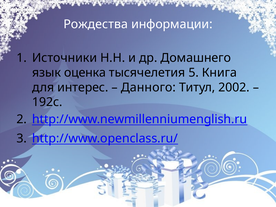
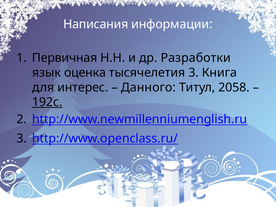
Рождества: Рождества -> Написания (96, 24)
Источники: Источники -> Первичная (65, 58)
Домашнего: Домашнего -> Разработки (196, 58)
тысячелетия 5: 5 -> 3 (194, 73)
2002: 2002 -> 2058 (234, 87)
192с underline: none -> present (47, 102)
